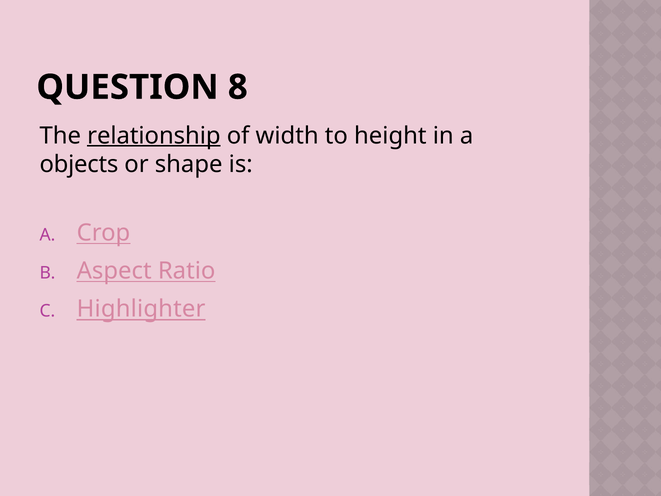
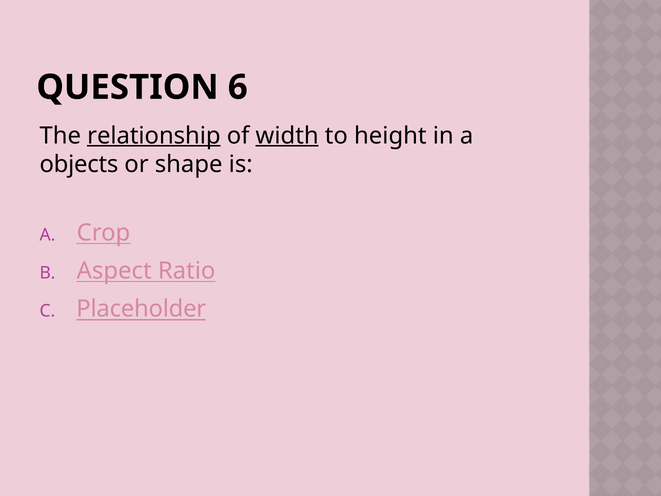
8: 8 -> 6 (238, 87)
width underline: none -> present (287, 136)
Highlighter: Highlighter -> Placeholder (141, 309)
